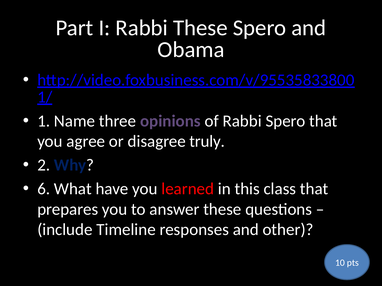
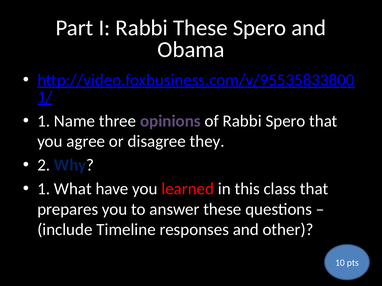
truly: truly -> they (207, 142)
6: 6 -> 1 (44, 189)
